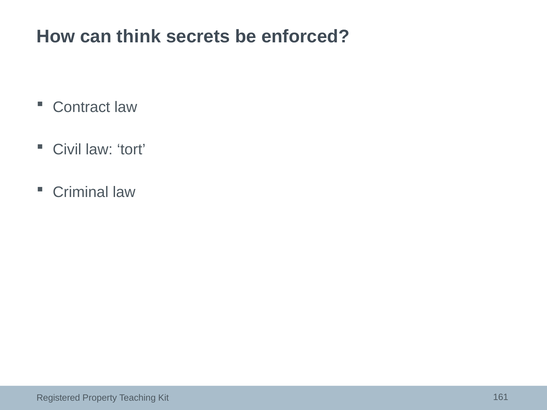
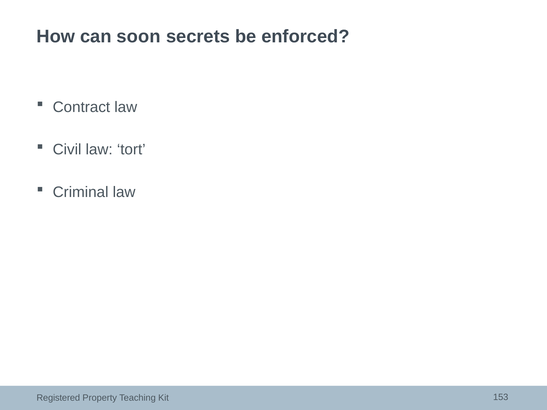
think: think -> soon (139, 36)
161: 161 -> 153 (501, 397)
